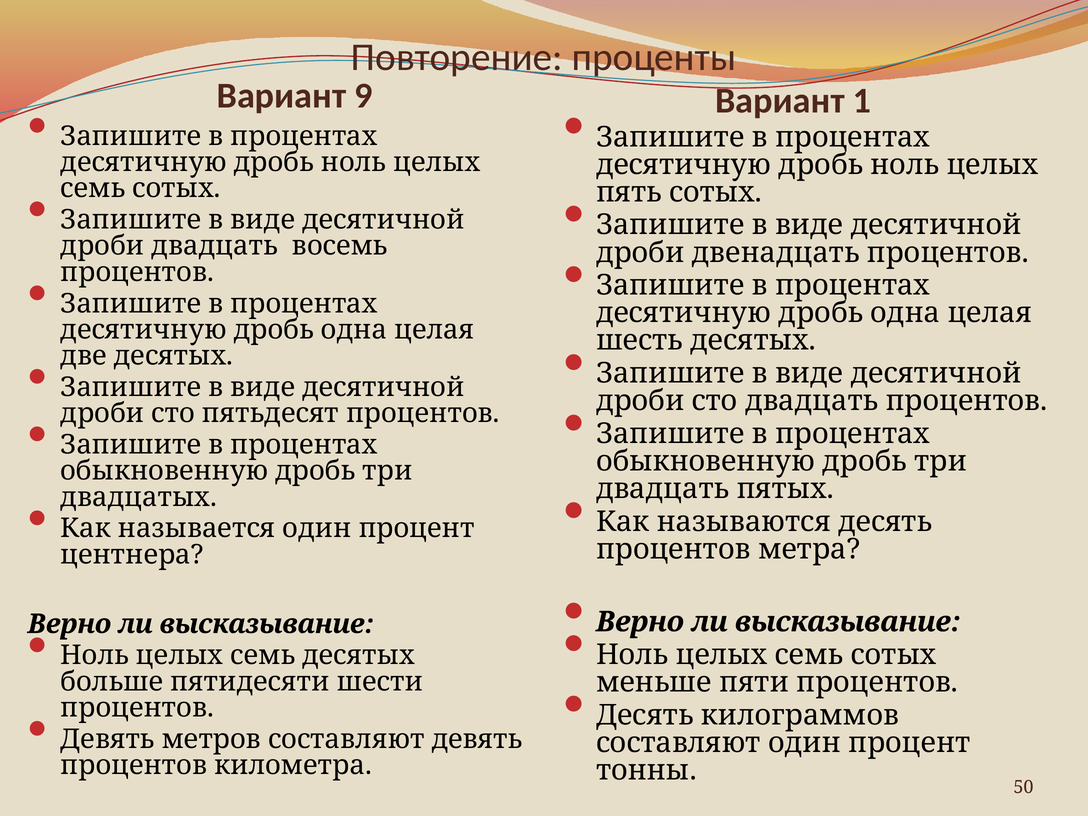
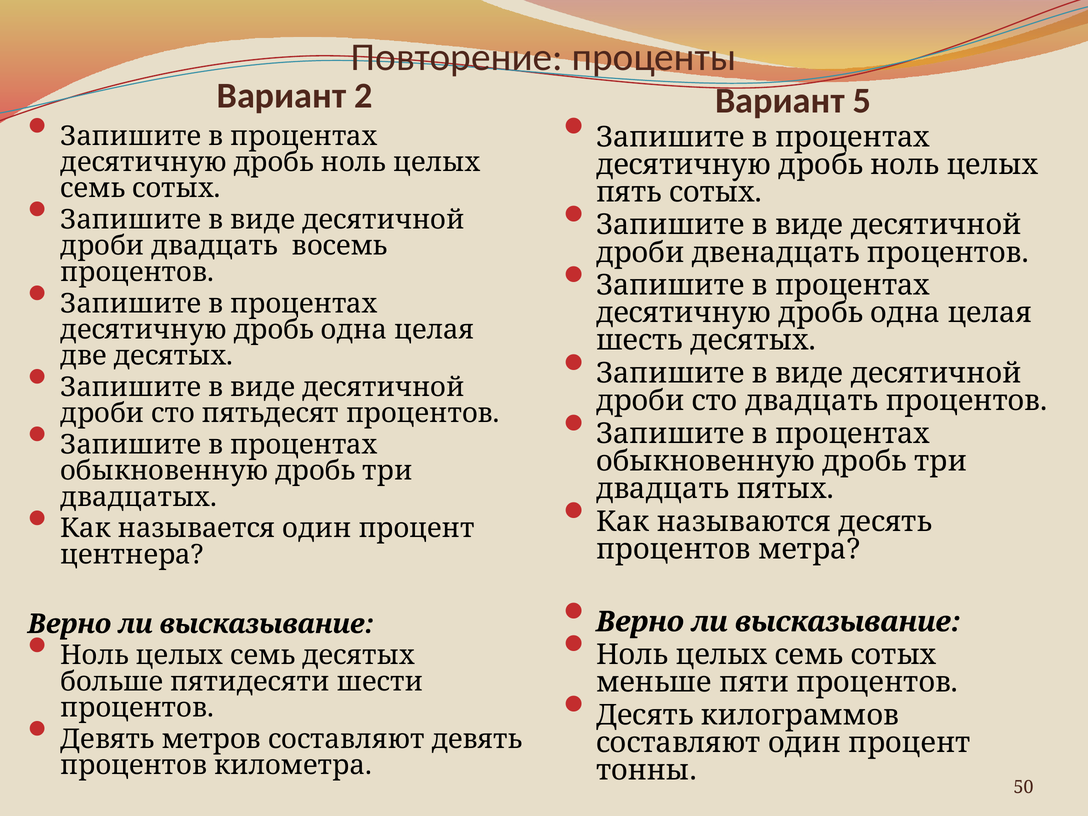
9: 9 -> 2 (364, 96)
1: 1 -> 5 (862, 101)
